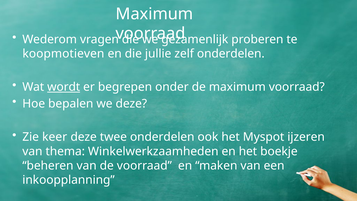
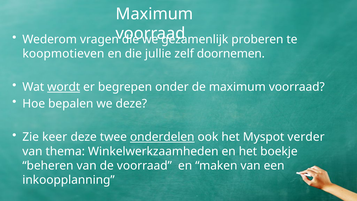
zelf onderdelen: onderdelen -> doornemen (231, 54)
onderdelen underline: none -> present (162, 137)
ijzeren: ijzeren -> verder (306, 137)
